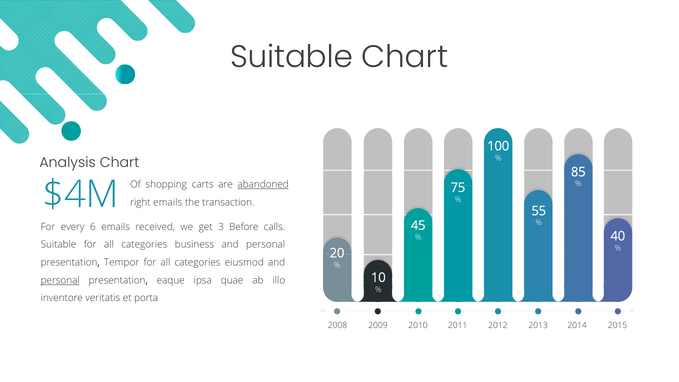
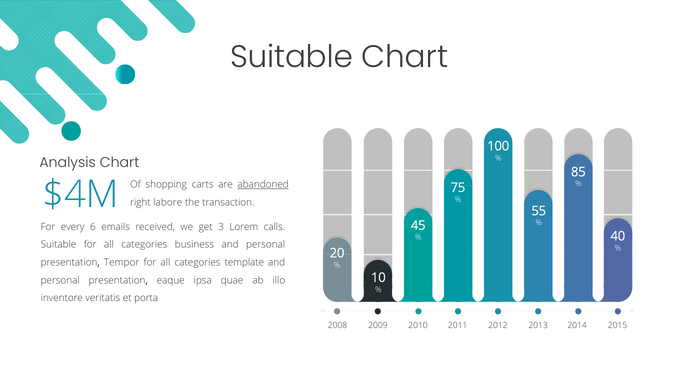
right emails: emails -> labore (168, 202)
Before: Before -> Lorem (244, 227)
eiusmod: eiusmod -> template (244, 262)
personal underline: present -> none (60, 280)
